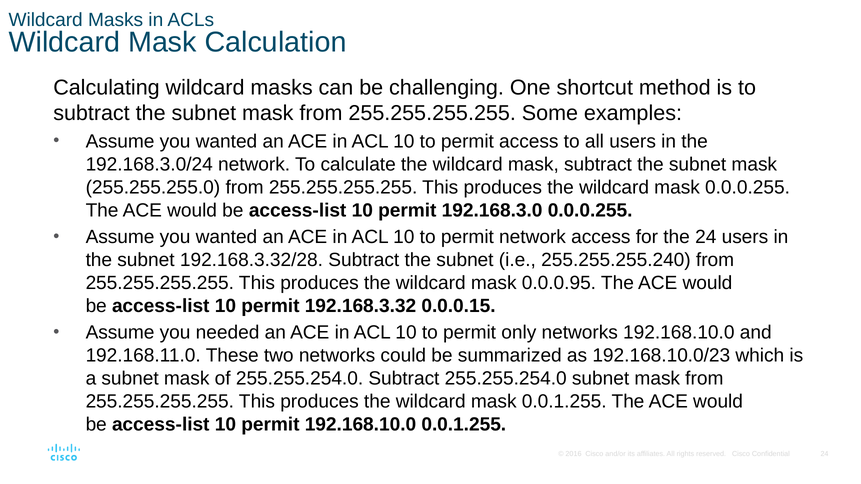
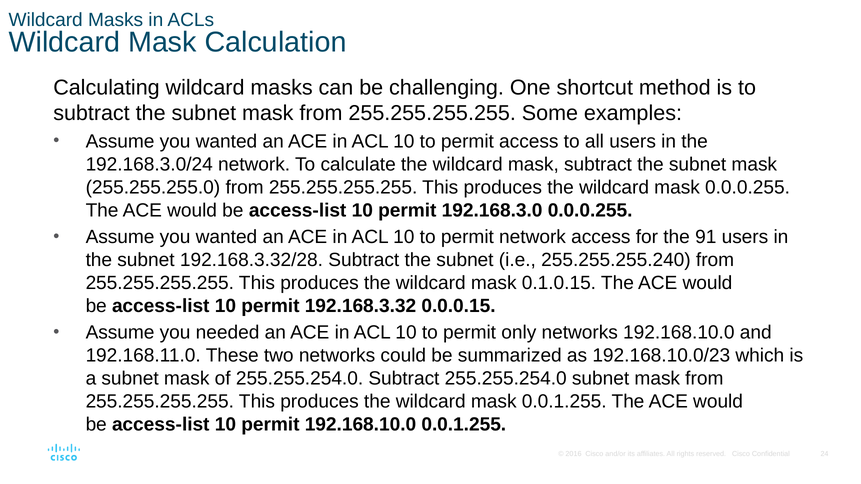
the 24: 24 -> 91 (706, 237)
0.0.0.95: 0.0.0.95 -> 0.1.0.15 (559, 283)
